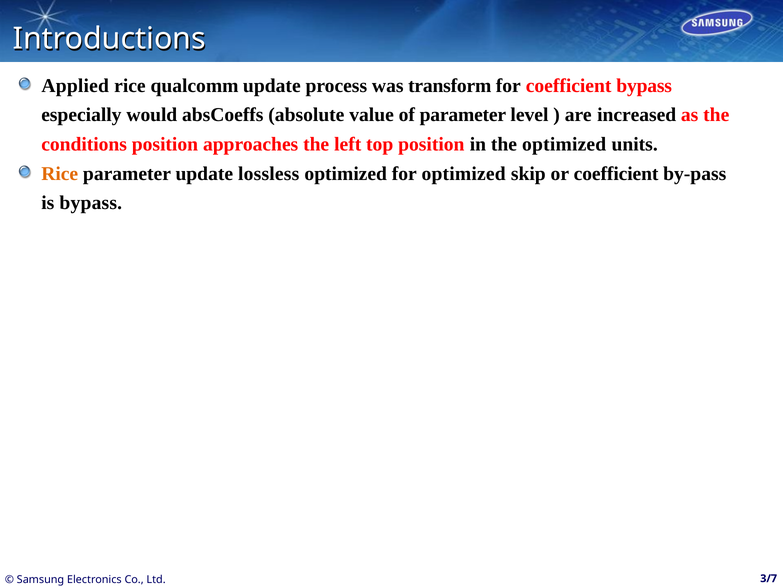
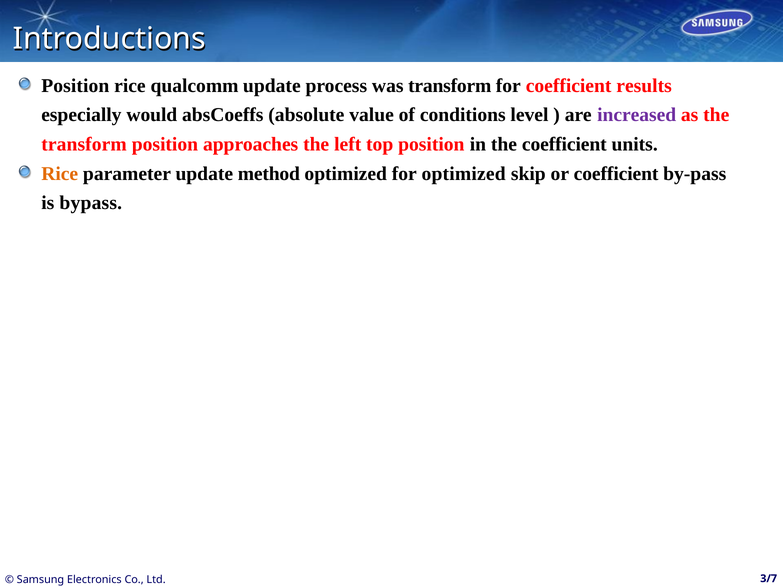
Applied: Applied -> Position (75, 86)
coefficient bypass: bypass -> results (644, 86)
of parameter: parameter -> conditions (463, 115)
increased colour: black -> purple (637, 115)
conditions: conditions -> transform (84, 144)
the optimized: optimized -> coefficient (564, 144)
lossless: lossless -> method (269, 174)
